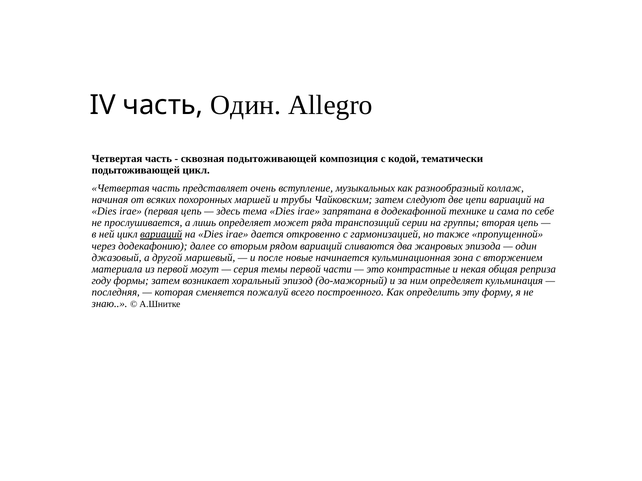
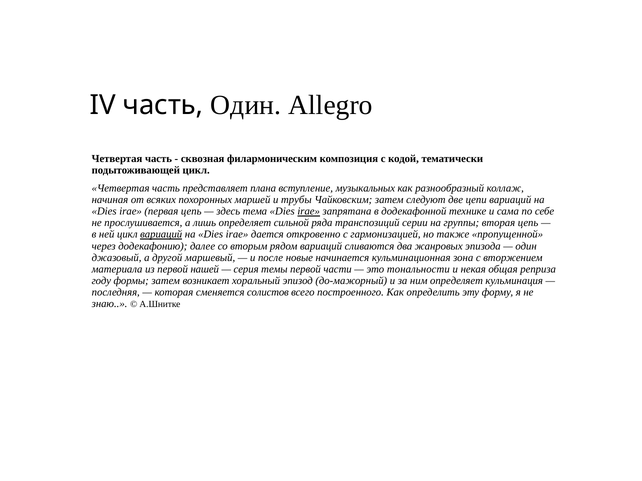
сквозная подытоживающей: подытоживающей -> филармоническим (272, 159)
очень: очень -> плана (263, 188)
irae underline: none -> present (309, 212)
может: может -> сильной (291, 223)
могут: могут -> нашей (205, 269)
контрастные: контрастные -> тональности (418, 269)
пожалуй: пожалуй -> солистов (268, 292)
